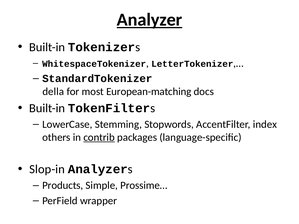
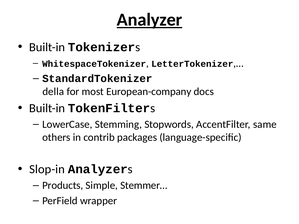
European-matching: European-matching -> European-company (149, 92)
index: index -> same (265, 125)
contrib underline: present -> none (99, 137)
Prossime…: Prossime… -> Stemmer… (144, 186)
